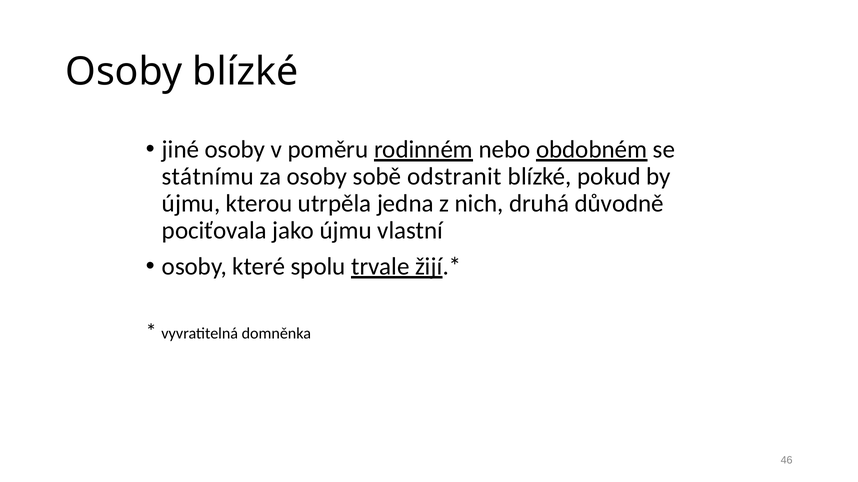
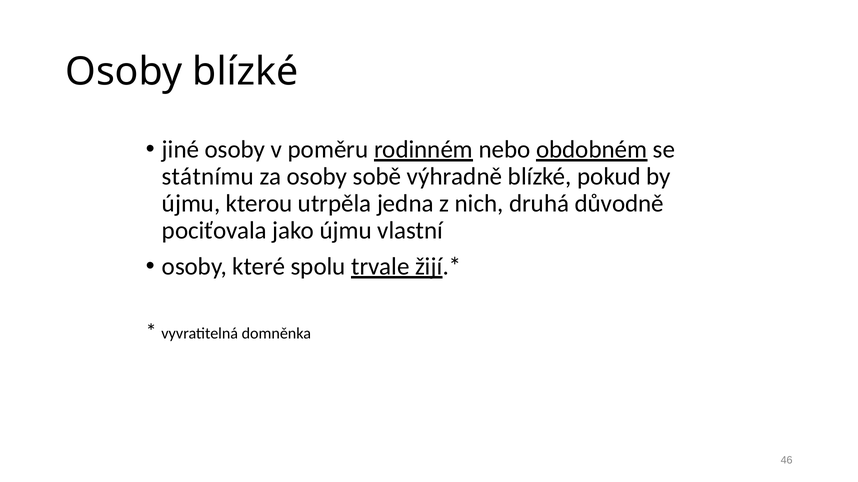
odstranit: odstranit -> výhradně (455, 177)
